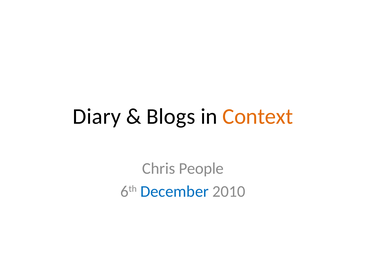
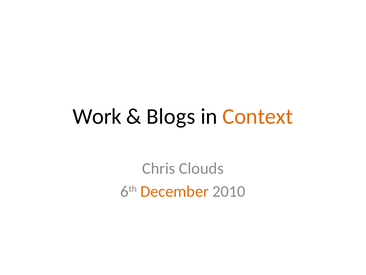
Diary: Diary -> Work (97, 116)
People: People -> Clouds (201, 168)
December colour: blue -> orange (175, 191)
